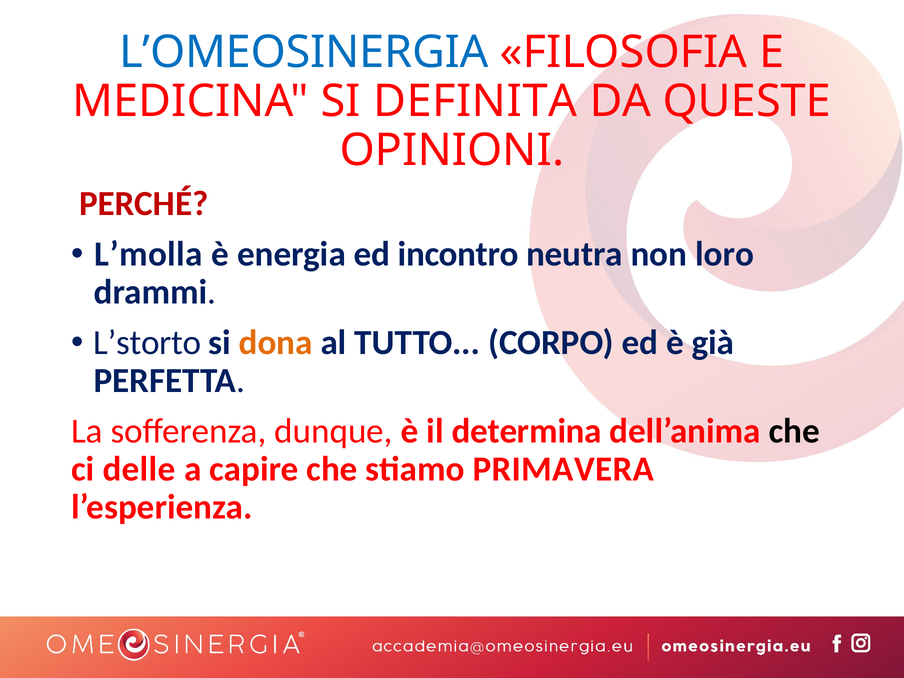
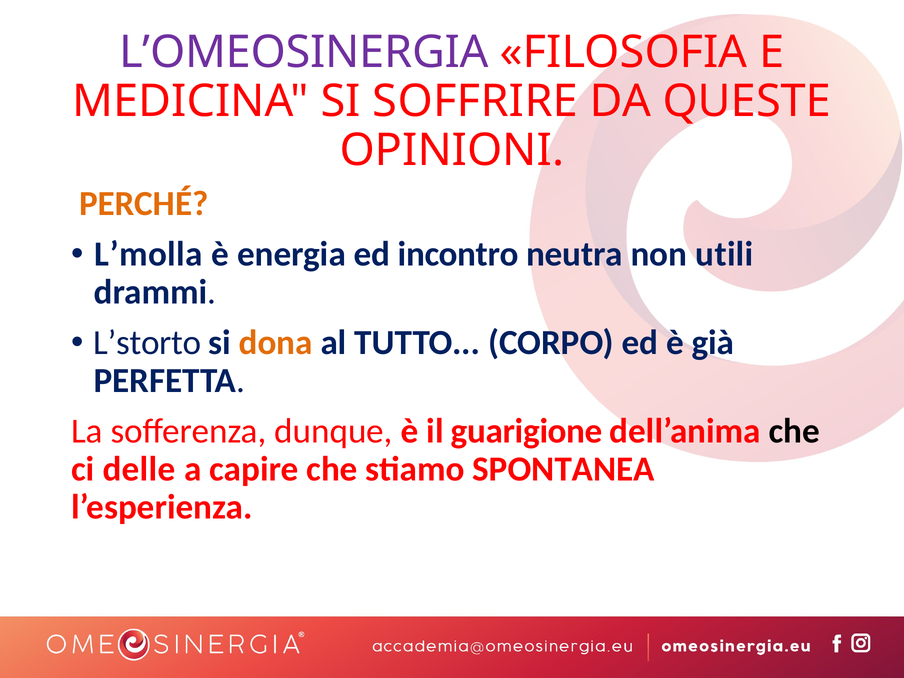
L’OMEOSINERGIA colour: blue -> purple (304, 52)
DEFINITA: DEFINITA -> SOFFRIRE (475, 101)
PERCHÉ colour: red -> orange (144, 204)
loro: loro -> utili (724, 254)
determina: determina -> guarigione (527, 431)
PRIMAVERA: PRIMAVERA -> SPONTANEA (564, 469)
